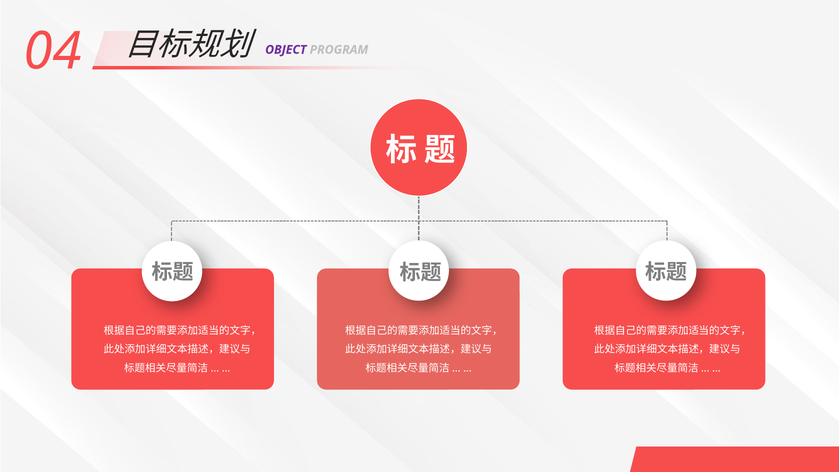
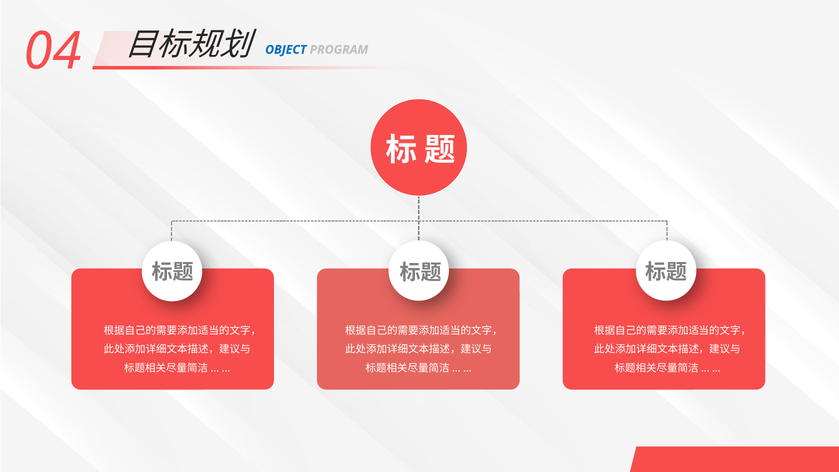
OBJECT colour: purple -> blue (286, 50)
